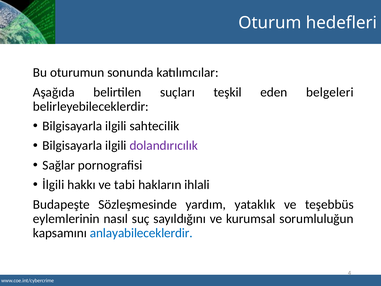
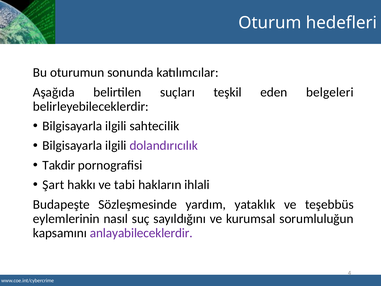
Sağlar: Sağlar -> Takdir (59, 165)
İlgili: İlgili -> Şart (53, 185)
anlayabileceklerdir colour: blue -> purple (141, 233)
